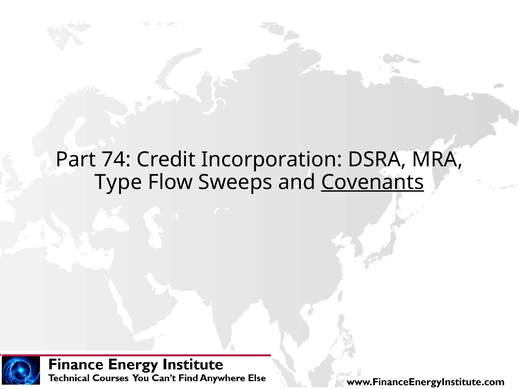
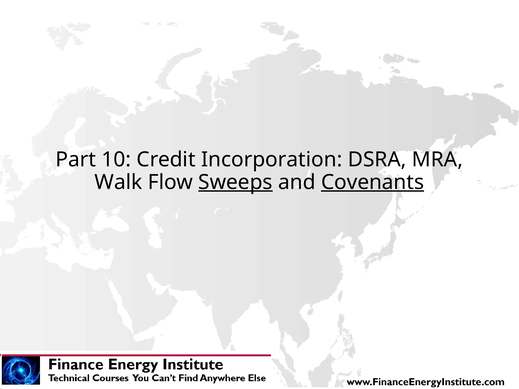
74: 74 -> 10 (116, 160)
Type: Type -> Walk (119, 182)
Sweeps underline: none -> present (235, 182)
